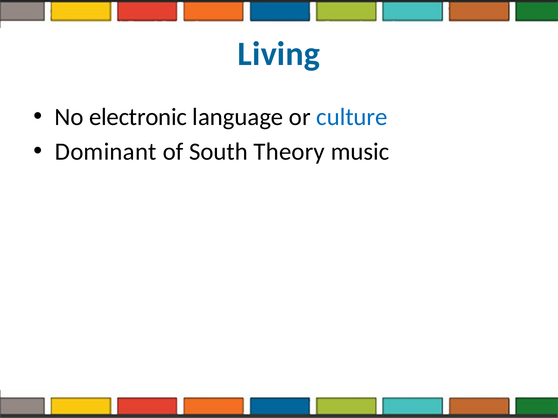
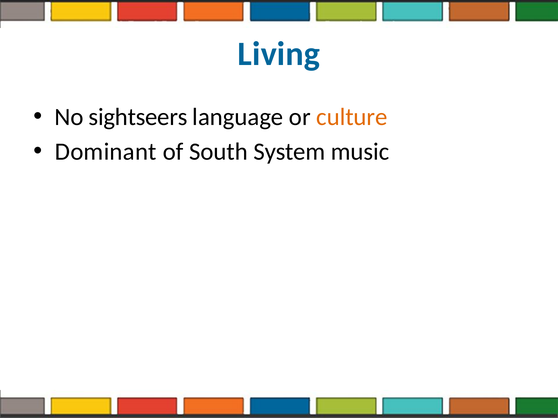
electronic: electronic -> sightseers (138, 117)
culture colour: blue -> orange (352, 117)
Theory: Theory -> System (289, 152)
